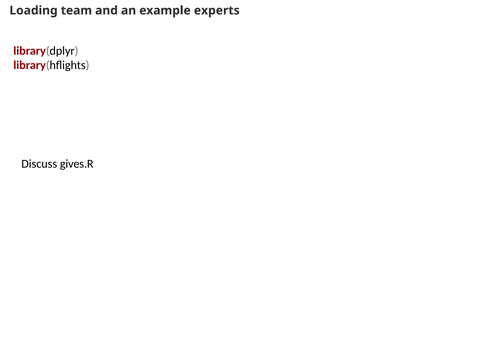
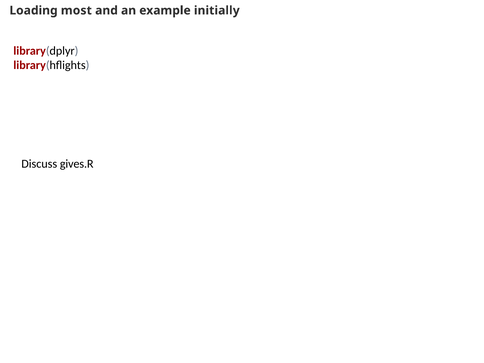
team: team -> most (76, 10)
experts: experts -> initially (217, 10)
